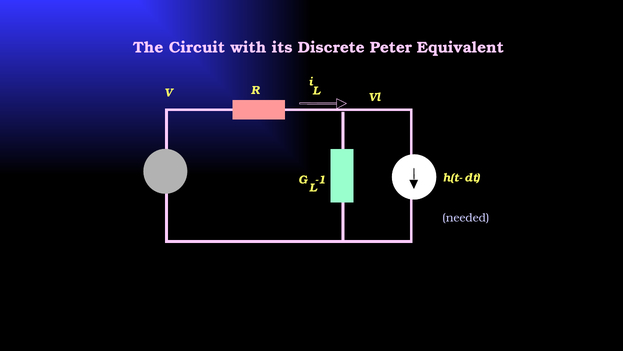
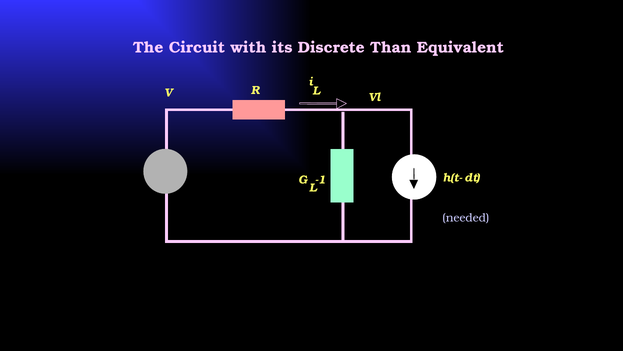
Peter: Peter -> Than (391, 48)
